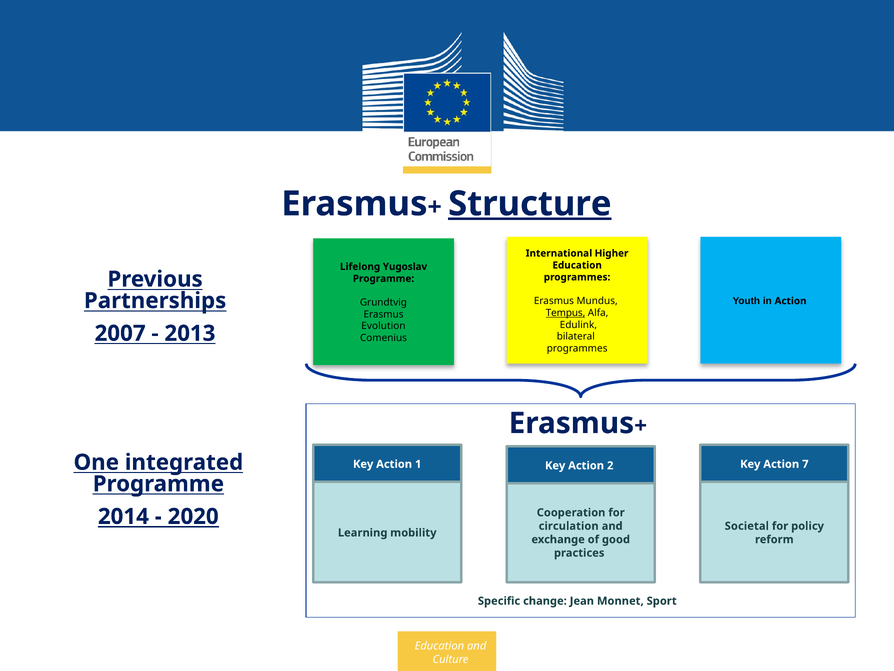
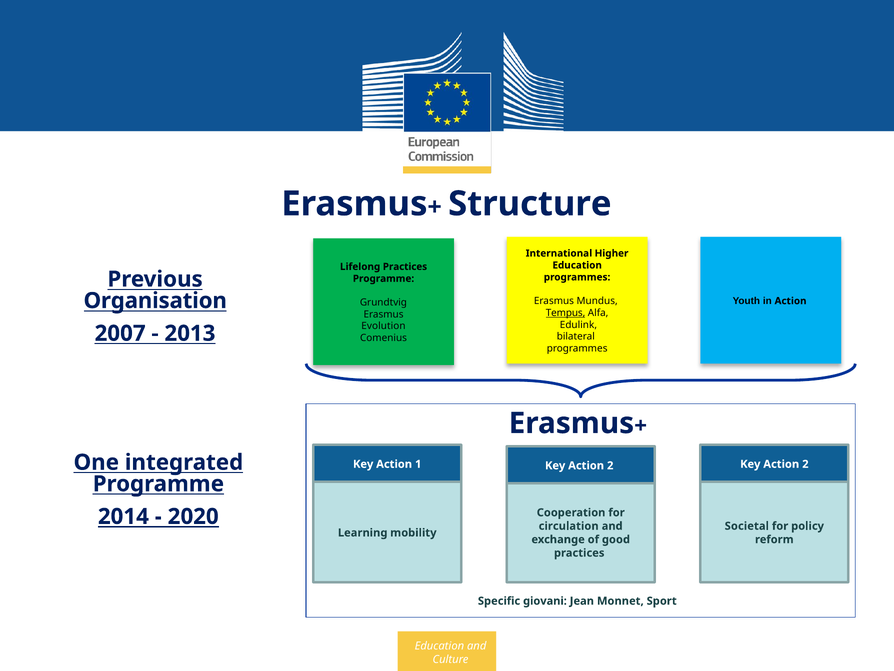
Structure underline: present -> none (530, 204)
Lifelong Yugoslav: Yugoslav -> Practices (405, 266)
Partnerships: Partnerships -> Organisation (155, 300)
7: 7 -> 2 (805, 464)
change: change -> giovani (545, 601)
